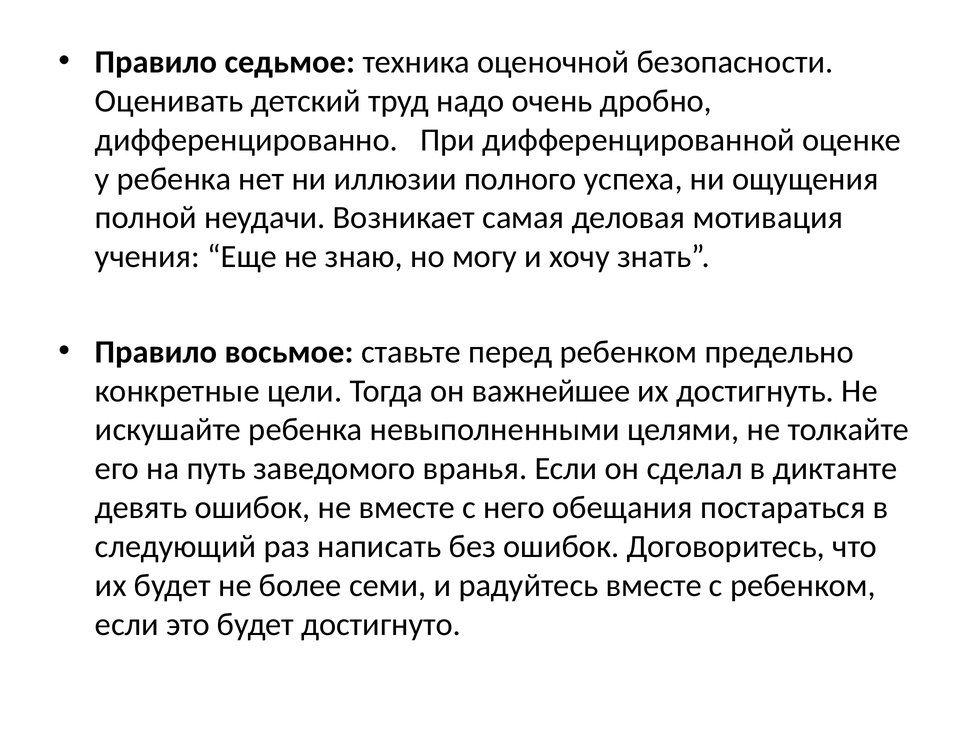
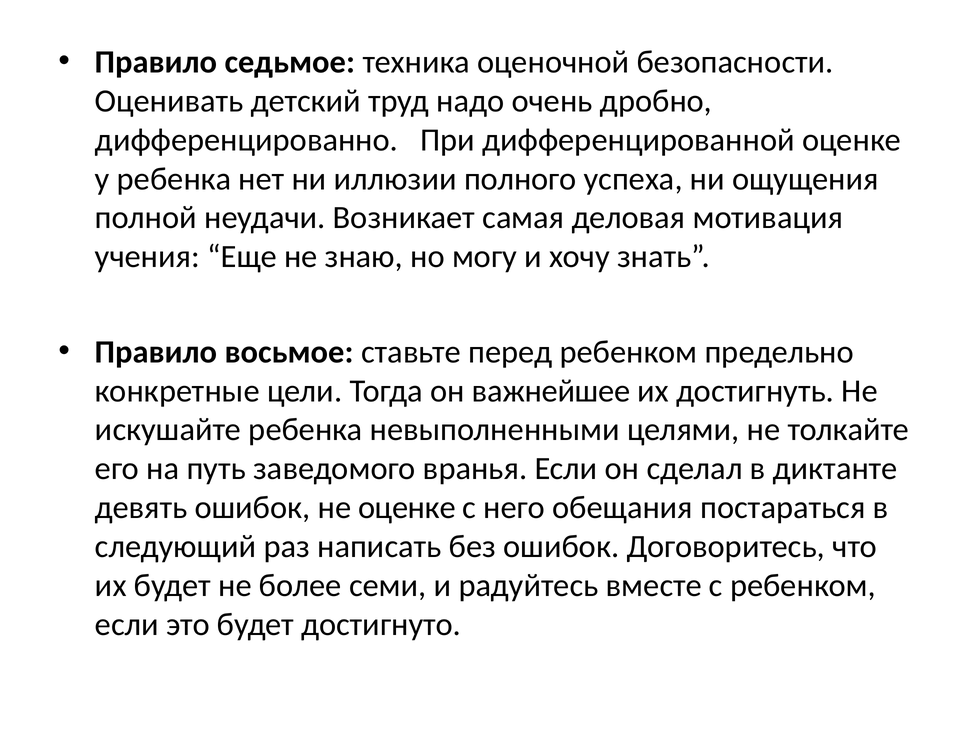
не вместе: вместе -> оценке (407, 508)
